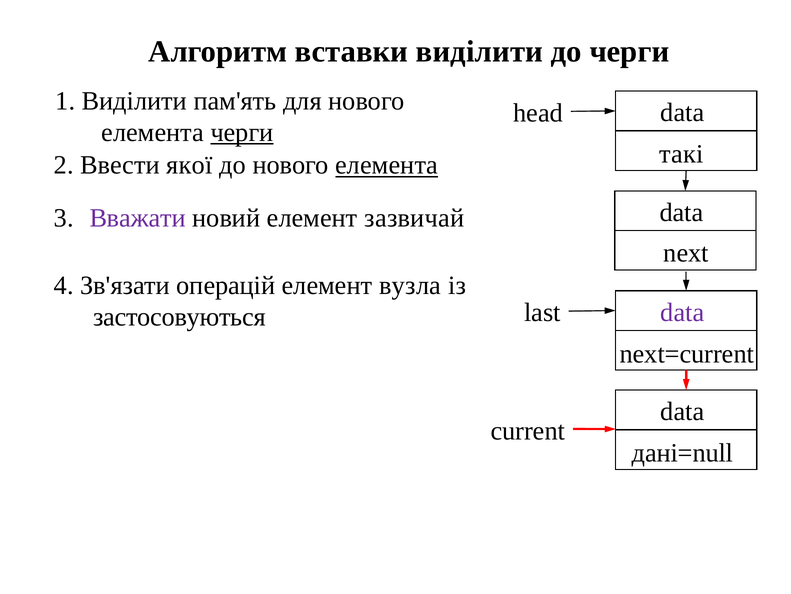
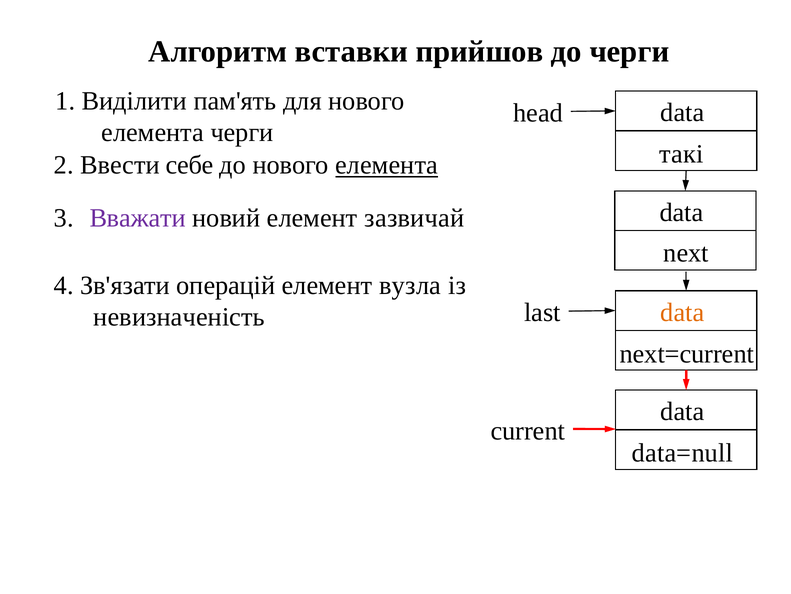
вставки виділити: виділити -> прийшов (480, 52)
черги underline: present -> none (242, 132)
якої: якої -> себе (190, 165)
data colour: purple -> orange (682, 312)
застосовуються: застосовуються -> невизначеність (179, 317)
дані=null: дані=null -> data=null (682, 453)
